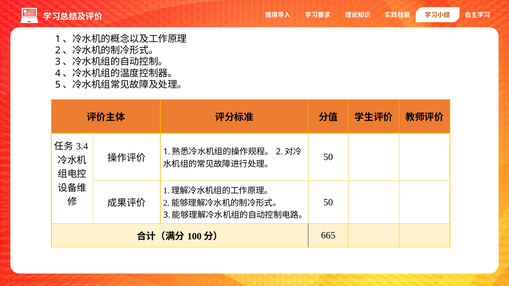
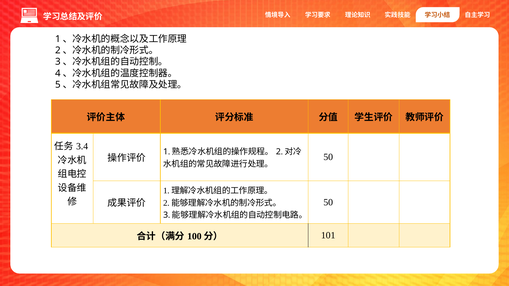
665: 665 -> 101 (328, 236)
